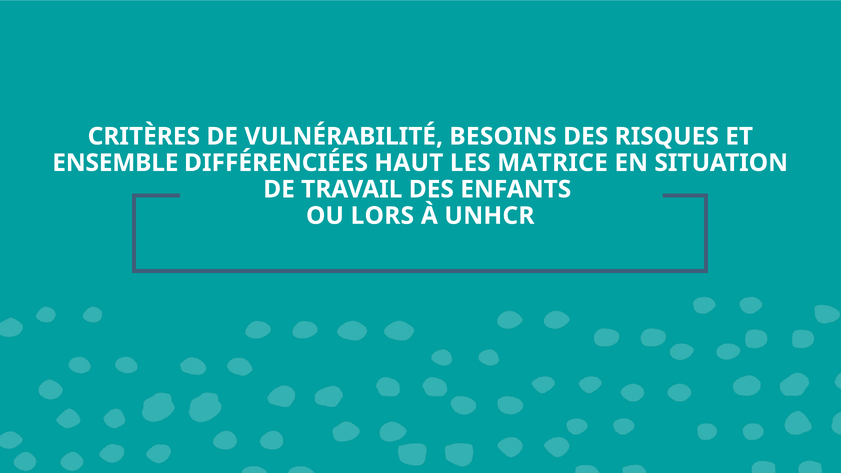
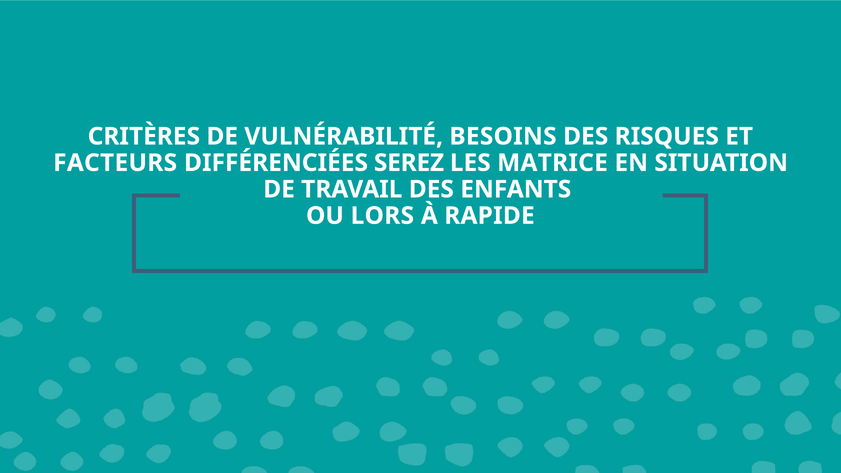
ENSEMBLE: ENSEMBLE -> FACTEURS (115, 163)
HAUT: HAUT -> SEREZ (409, 163)
UNHCR: UNHCR -> RAPIDE (489, 216)
